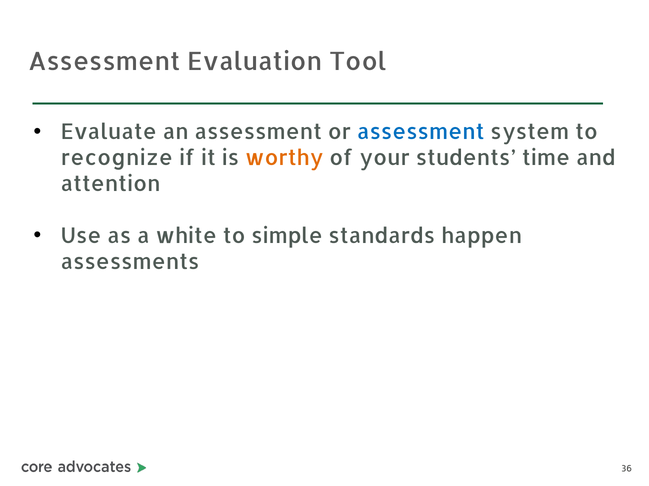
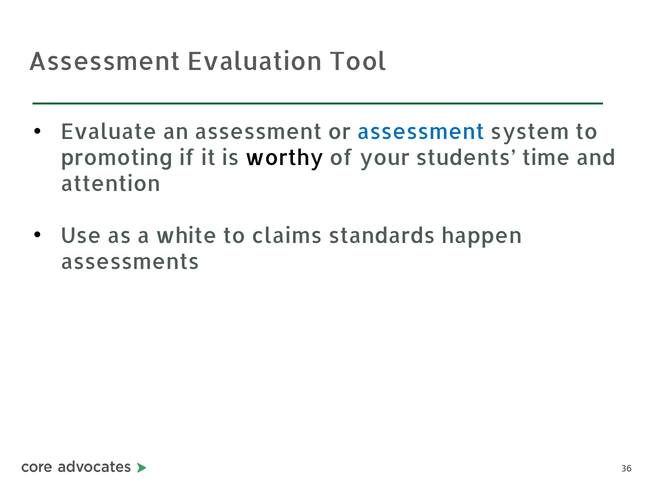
recognize: recognize -> promoting (117, 158)
worthy colour: orange -> black (284, 158)
simple: simple -> claims (287, 236)
